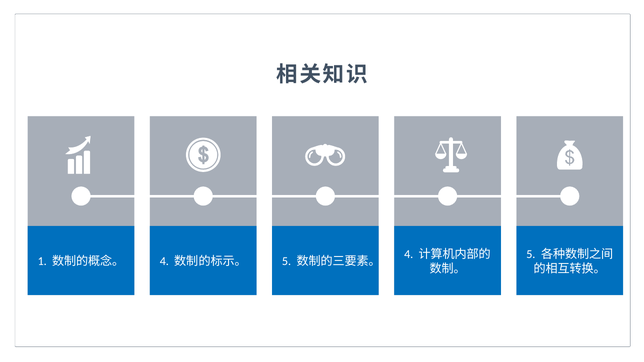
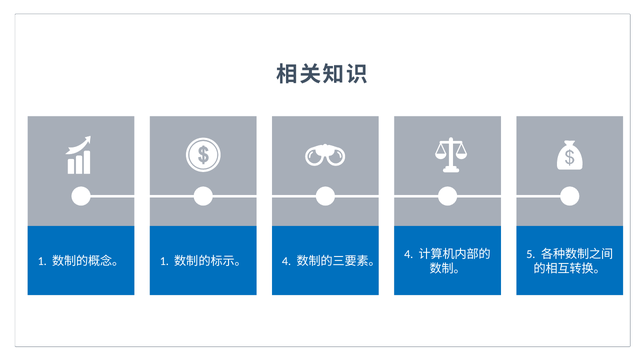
4: 4 -> 1 (164, 262)
5: 5 -> 4 (287, 262)
